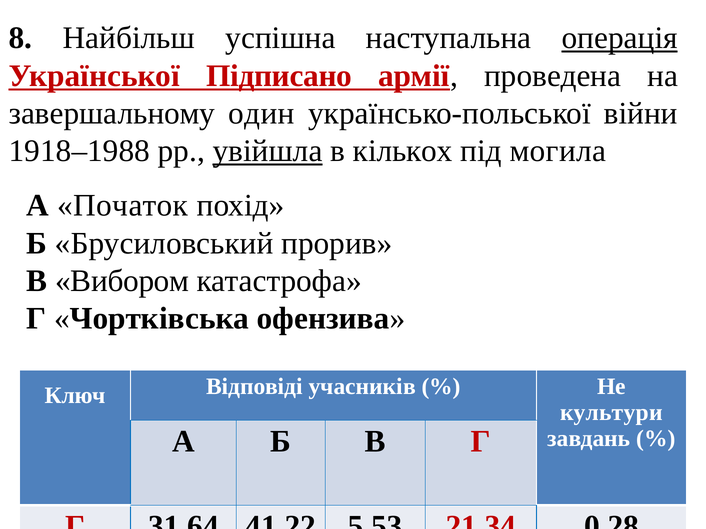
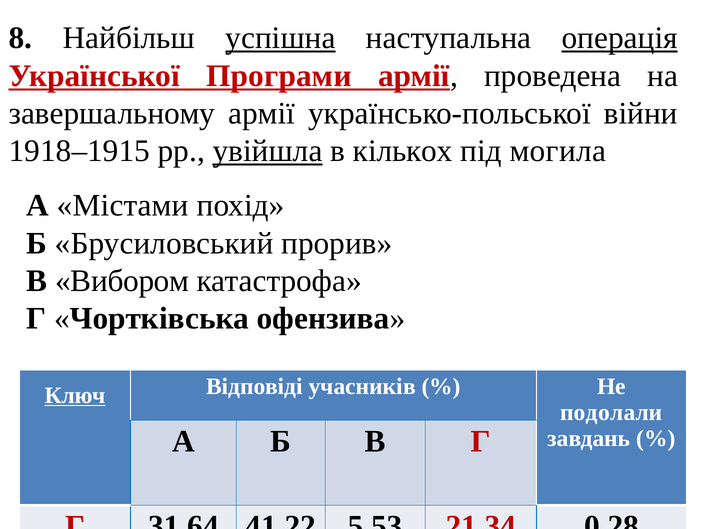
успішна underline: none -> present (280, 38)
Підписано: Підписано -> Програми (279, 76)
завершальному один: один -> армії (262, 113)
1918–1988: 1918–1988 -> 1918–1915 (79, 151)
Початок: Початок -> Містами (123, 206)
Ключ underline: none -> present (75, 396)
культури: культури -> подолали (611, 413)
